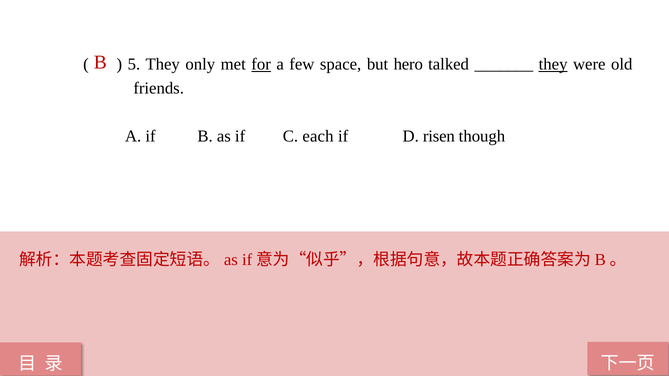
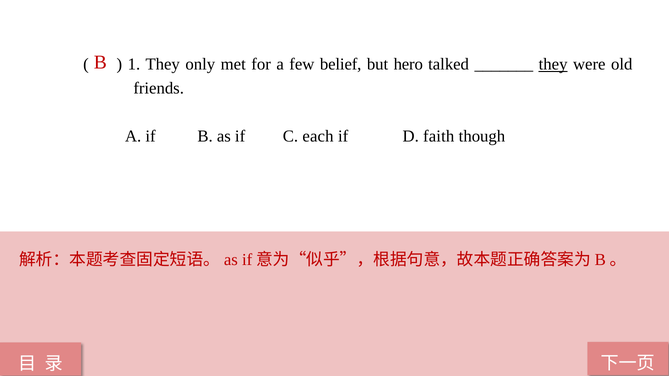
5: 5 -> 1 (134, 64)
for underline: present -> none (261, 64)
space: space -> belief (341, 64)
risen: risen -> faith (439, 137)
